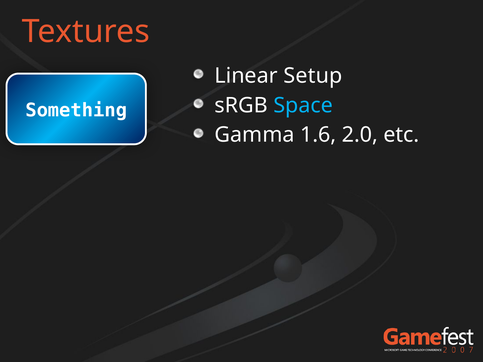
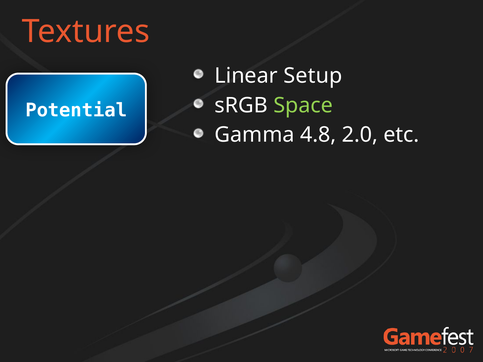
Space colour: light blue -> light green (303, 105)
Something: Something -> Potential (76, 110)
1.6: 1.6 -> 4.8 (318, 135)
